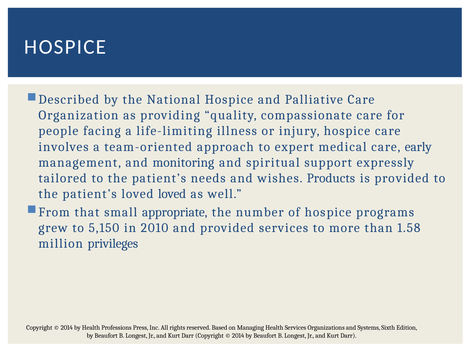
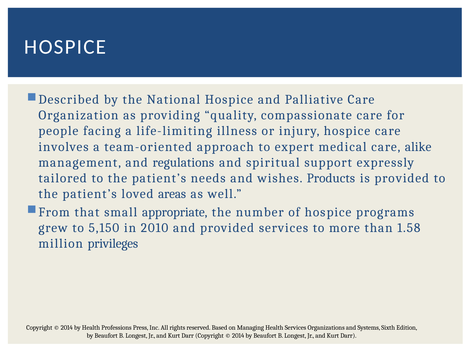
early: early -> alike (418, 147)
monitoring: monitoring -> regulations (183, 162)
loved loved: loved -> areas (172, 194)
